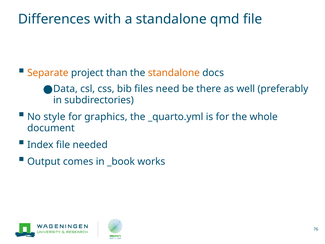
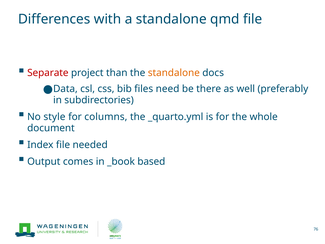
Separate colour: orange -> red (48, 73)
graphics: graphics -> columns (106, 117)
works: works -> based (151, 161)
